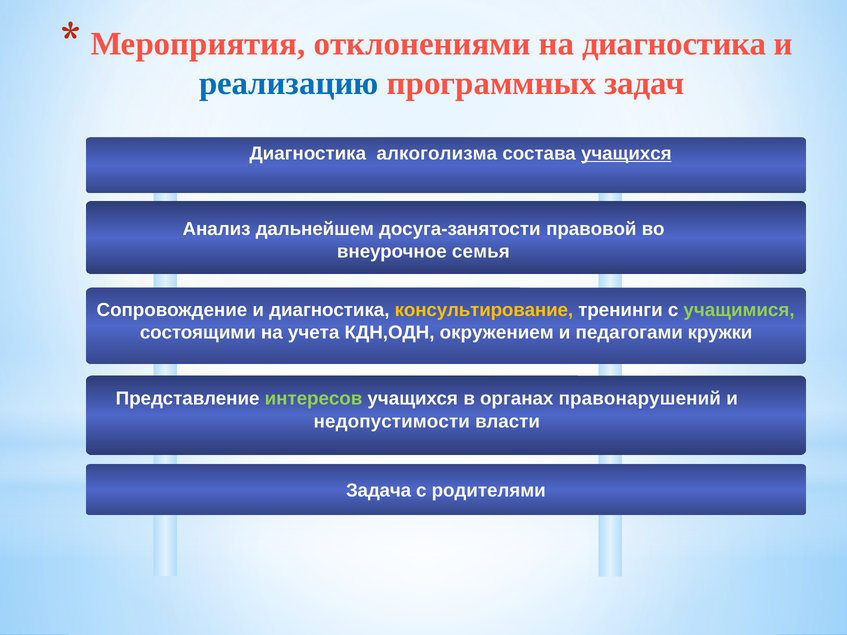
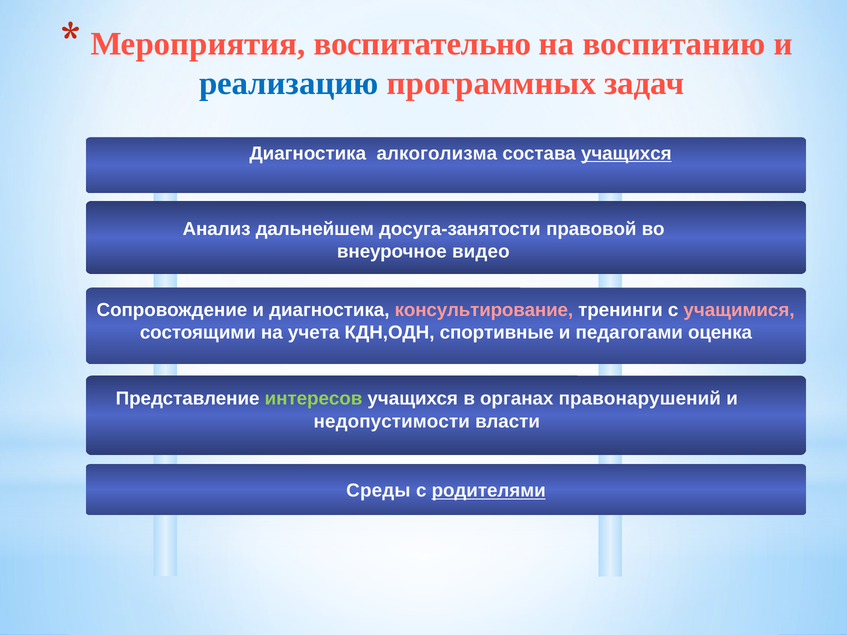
отклонениями: отклонениями -> воспитательно (422, 44)
на диагностика: диагностика -> воспитанию (674, 44)
семья: семья -> видео (481, 252)
консультирование colour: yellow -> pink (484, 310)
учащимися colour: light green -> pink (739, 310)
окружением: окружением -> спортивные (497, 333)
кружки: кружки -> оценка (720, 333)
Задача: Задача -> Среды (378, 491)
родителями underline: none -> present (489, 491)
